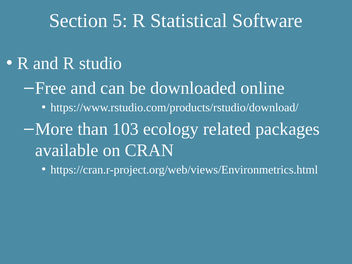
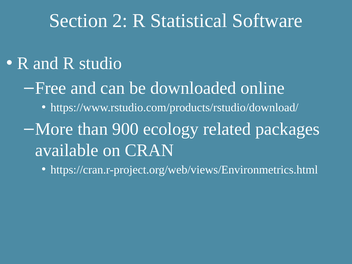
5: 5 -> 2 (120, 21)
103: 103 -> 900 (125, 129)
